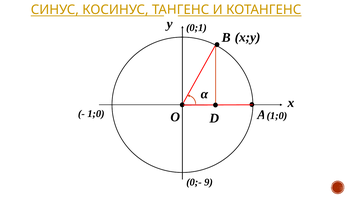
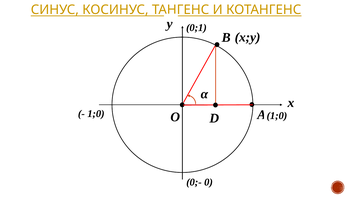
9: 9 -> 0 (209, 182)
